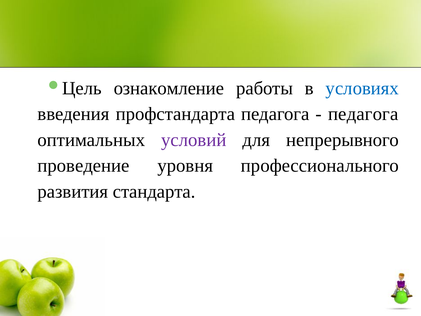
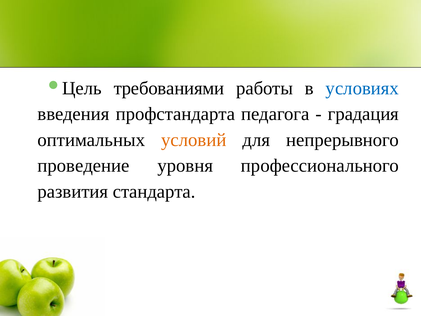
ознакомление: ознакомление -> требованиями (169, 88)
педагога: педагога -> градация (363, 114)
условий colour: purple -> orange (194, 140)
